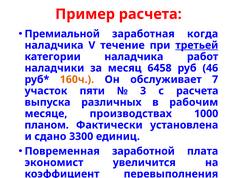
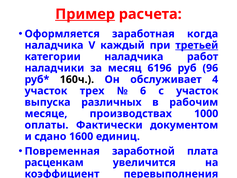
Пример underline: none -> present (85, 14)
Премиальной: Премиальной -> Оформляется (62, 34)
течение: течение -> каждый (123, 45)
6458: 6458 -> 6196 (160, 68)
46: 46 -> 96 (210, 68)
160ч colour: orange -> black (77, 79)
7: 7 -> 4 (215, 79)
пяти: пяти -> трех (92, 91)
3: 3 -> 6 (143, 91)
с расчета: расчета -> участок (197, 91)
планом: планом -> оплаты (47, 125)
установлена: установлена -> документом (184, 125)
3300: 3300 -> 1600 (81, 136)
экономист: экономист -> расценкам (54, 162)
